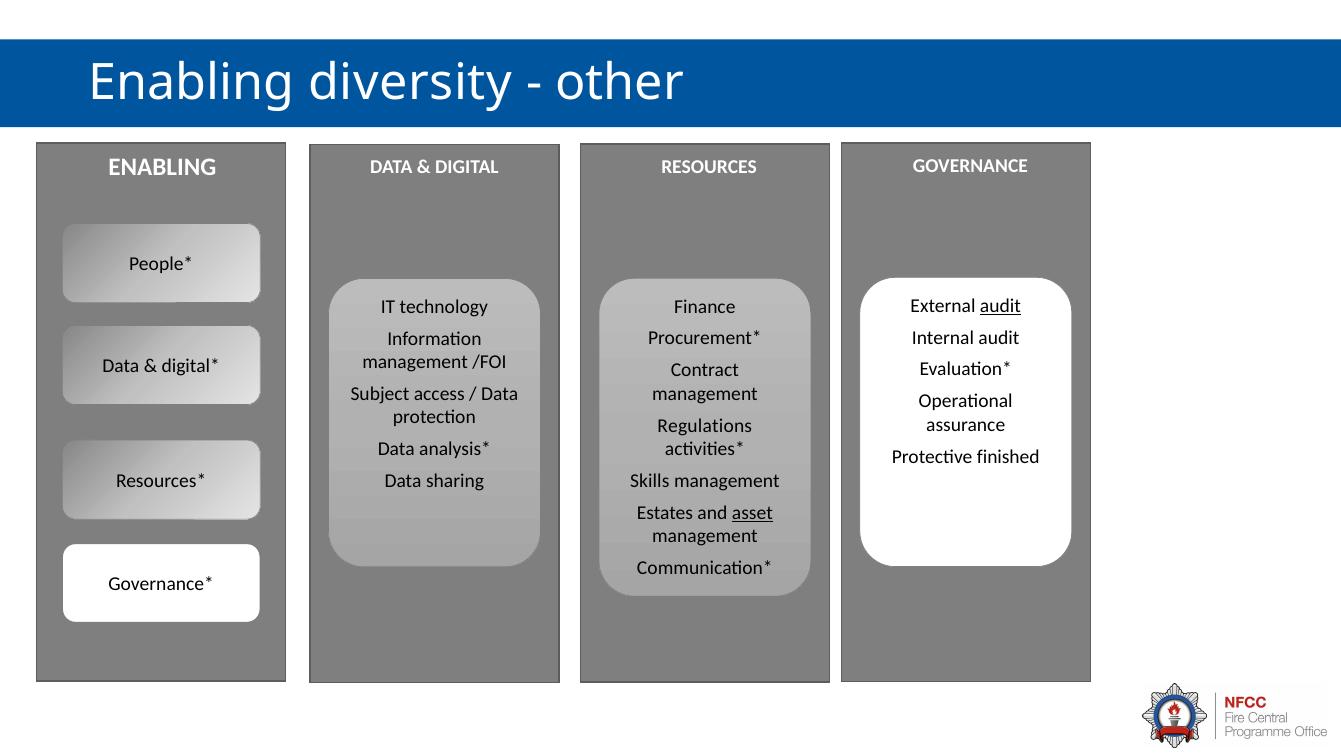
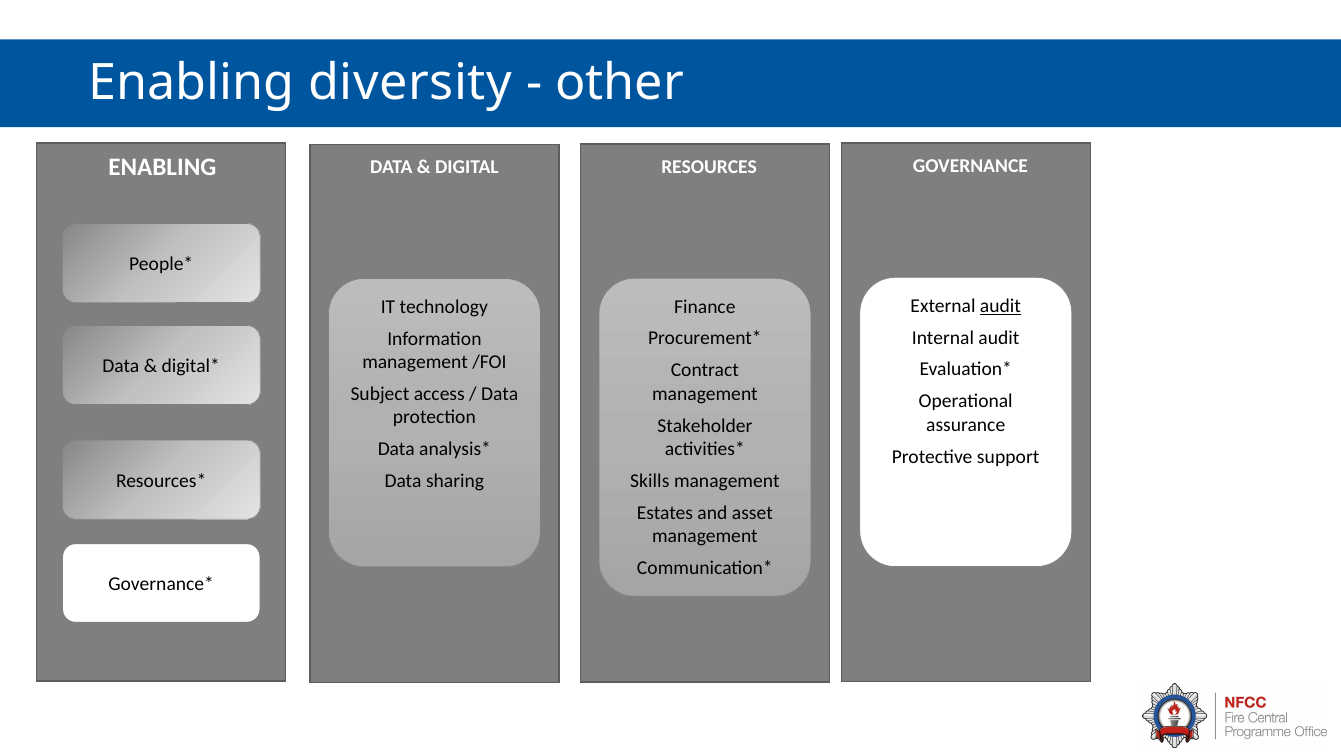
Regulations: Regulations -> Stakeholder (705, 426)
finished: finished -> support (1008, 457)
asset underline: present -> none (752, 513)
